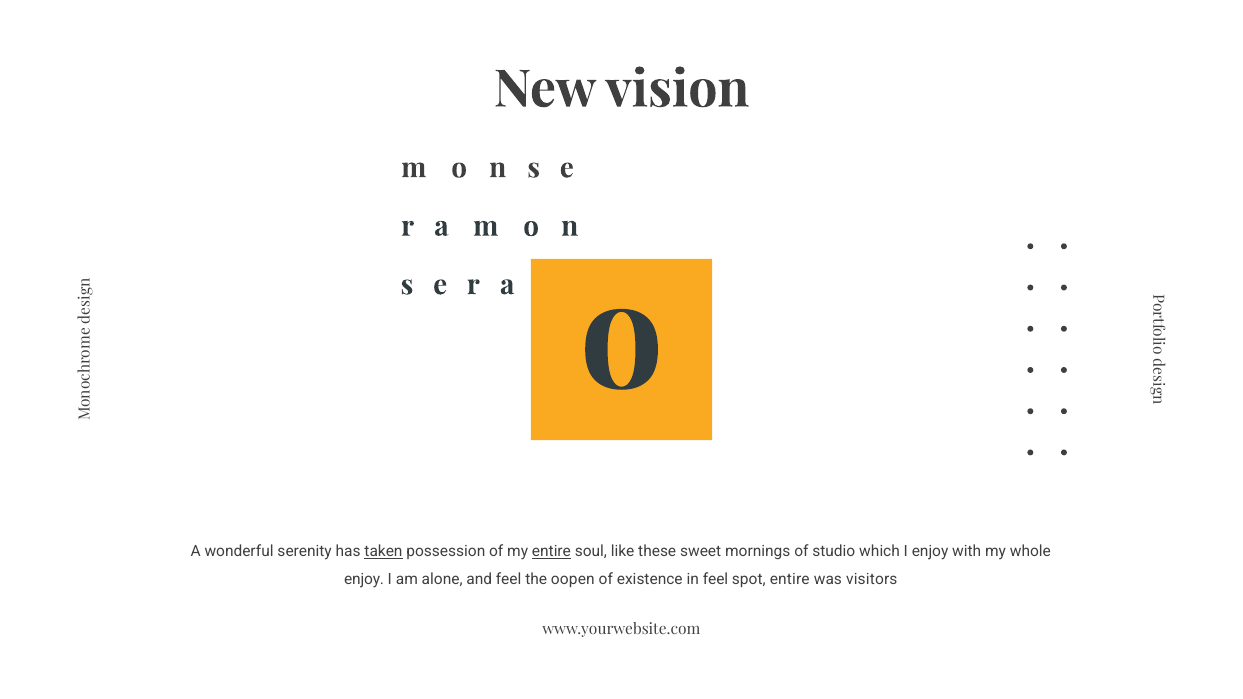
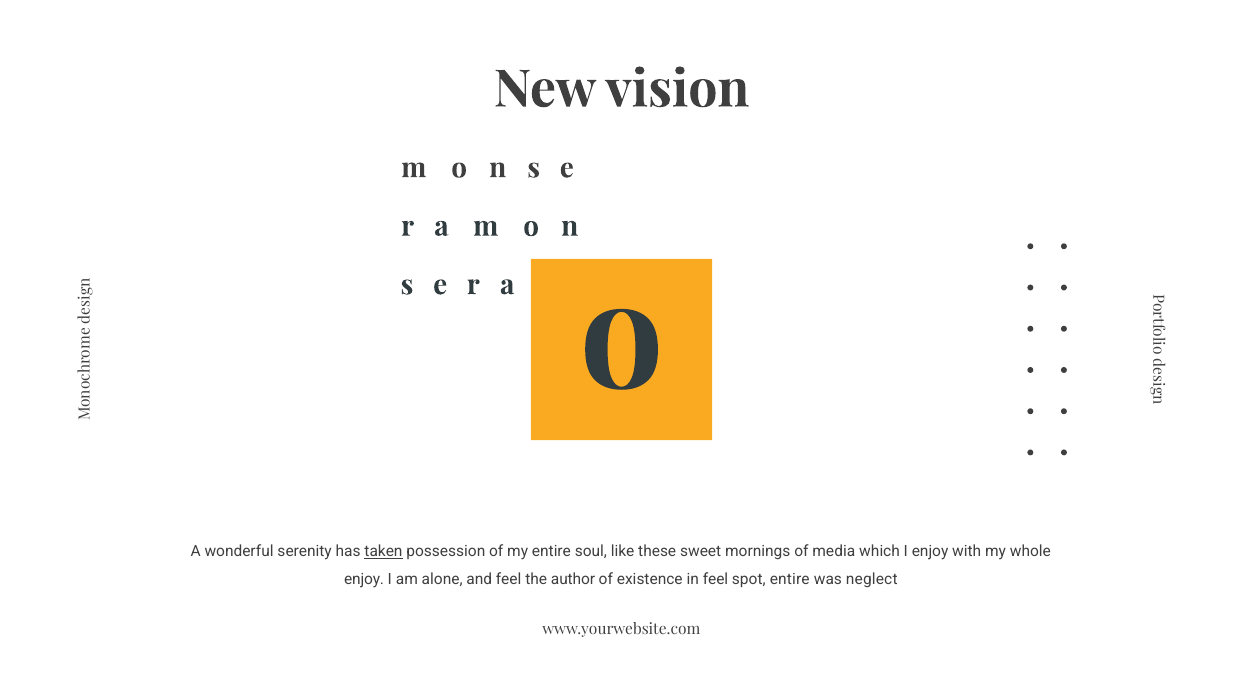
entire underline: present -> none (551, 552)
studio: studio -> media (834, 552)
oopen: oopen -> author (573, 580)
visitors: visitors -> neglect (872, 580)
